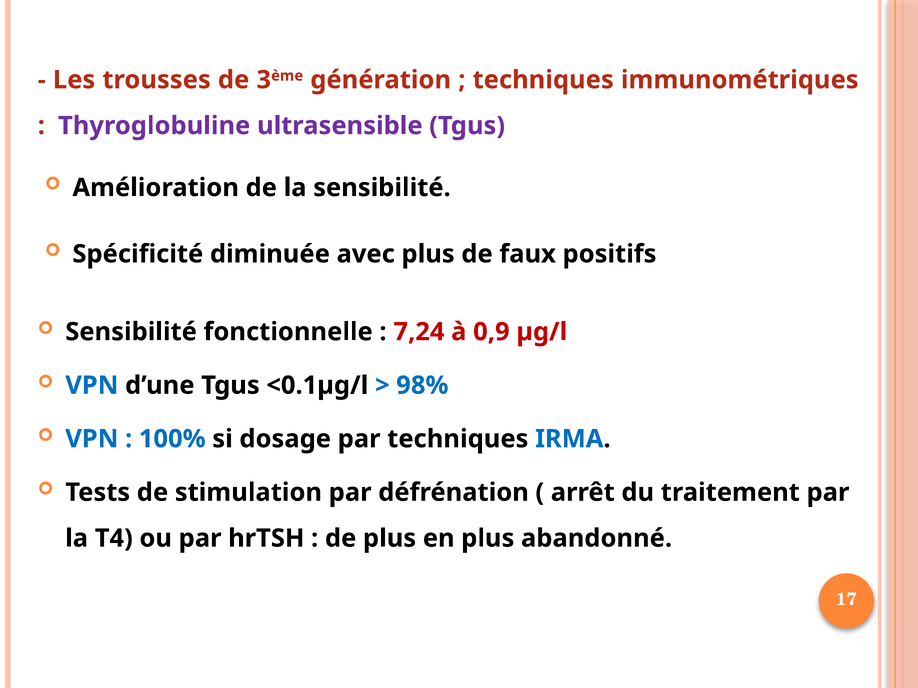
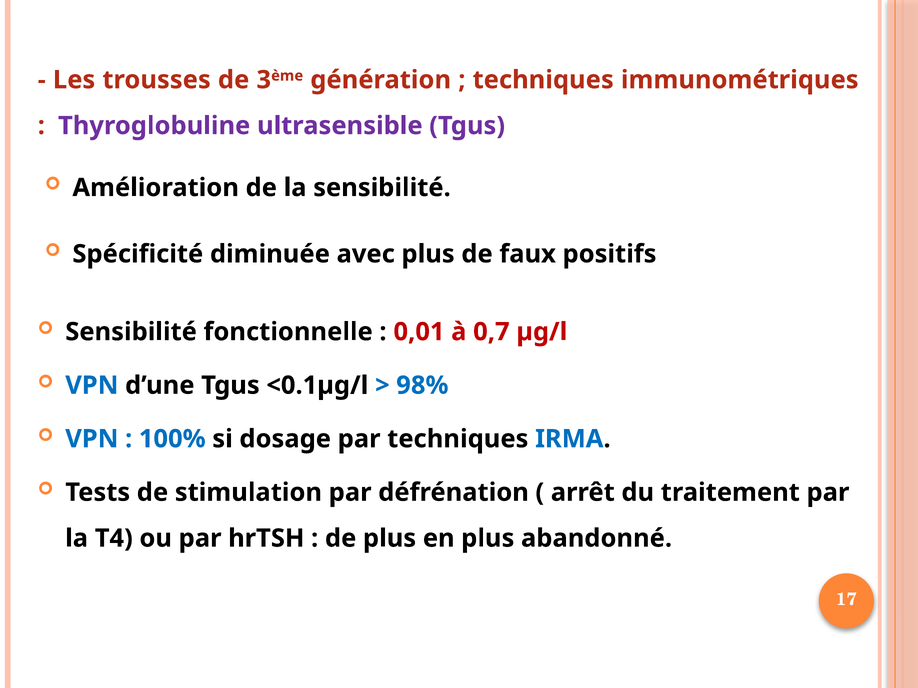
7,24: 7,24 -> 0,01 (419, 332)
0,9: 0,9 -> 0,7 (491, 332)
